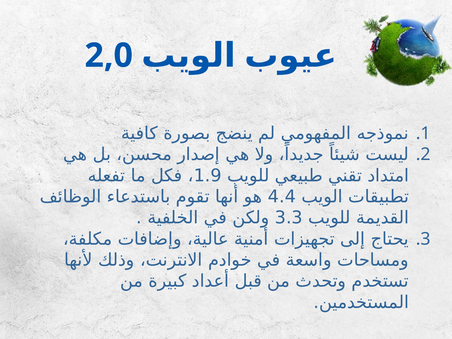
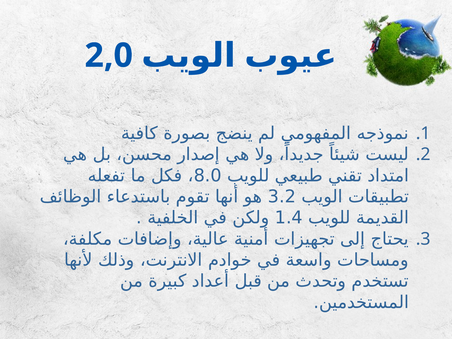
1.9: 1.9 -> 8.0 (208, 176)
4.4: 4.4 -> 3.2 (282, 197)
3.3: 3.3 -> 1.4 (289, 218)
